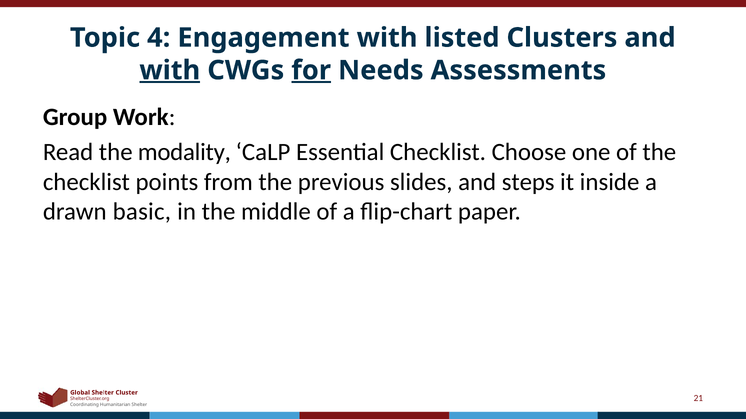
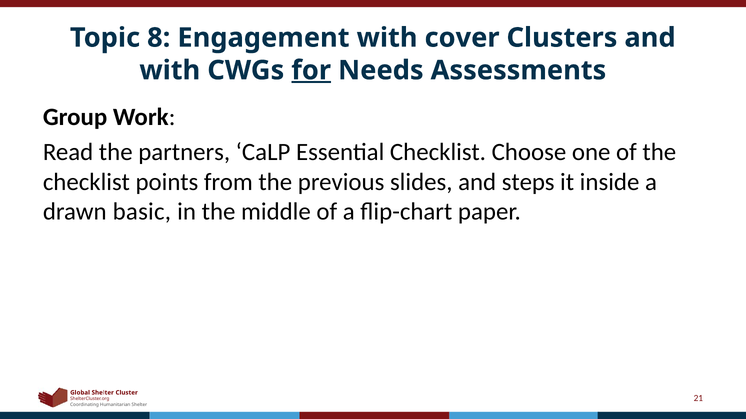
4: 4 -> 8 (159, 38)
listed: listed -> cover (462, 38)
with underline: present -> none (170, 70)
modality: modality -> partners (184, 152)
